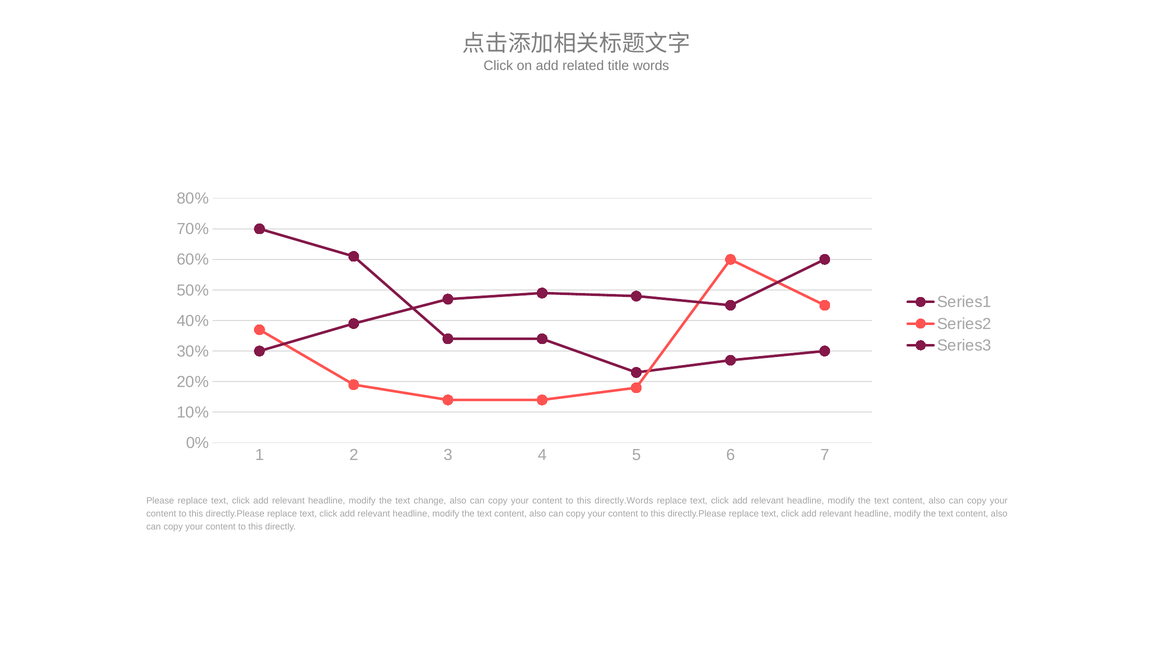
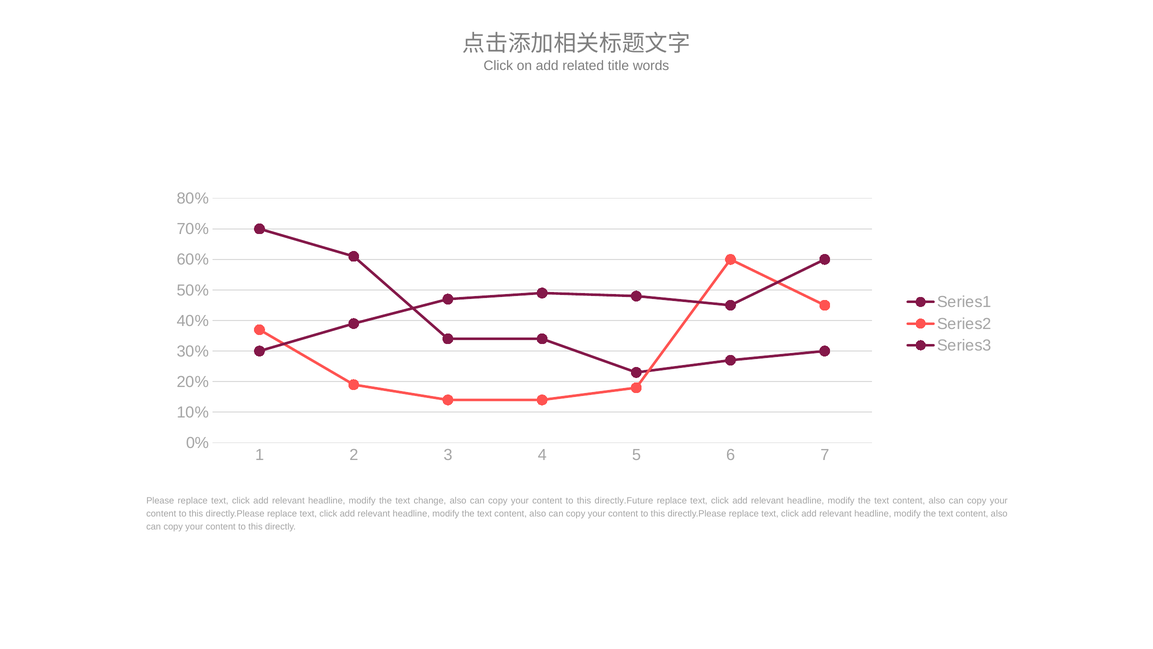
directly.Words: directly.Words -> directly.Future (624, 500)
